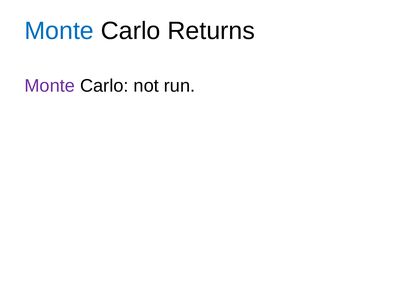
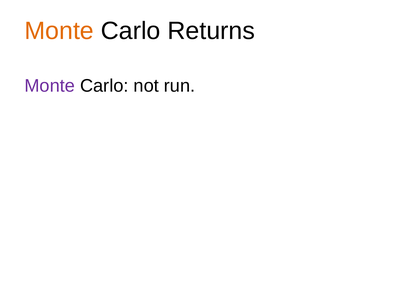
Monte colour: blue -> orange (59, 31)
